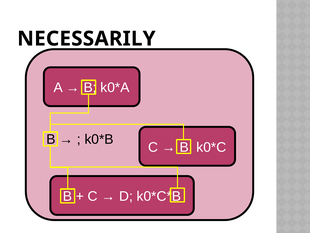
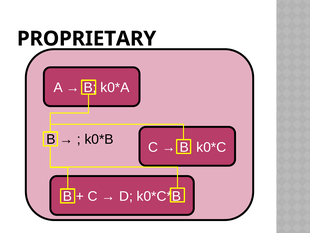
NECESSARILY: NECESSARILY -> PROPRIETARY (87, 39)
